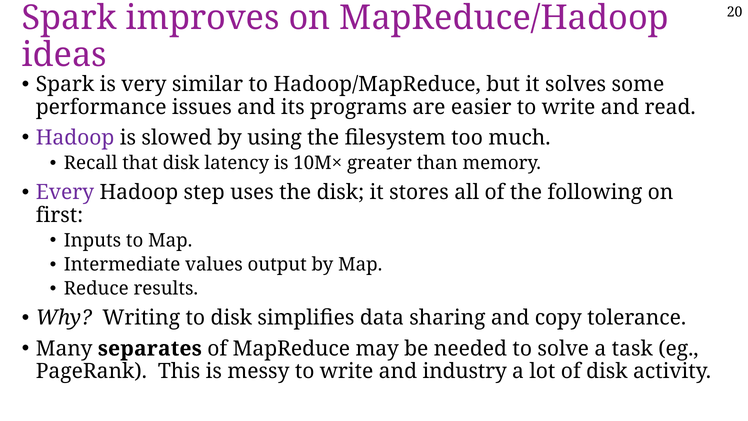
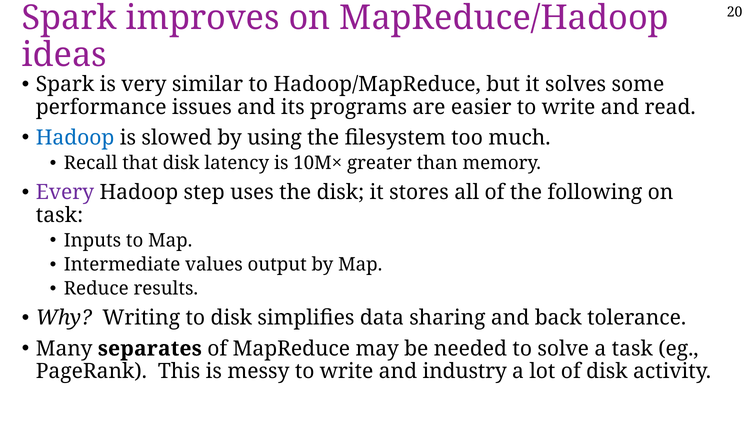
Hadoop colour: purple -> blue (75, 138)
first: first -> task (59, 215)
copy: copy -> back (558, 318)
